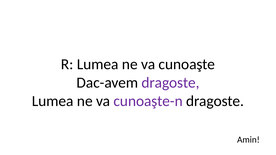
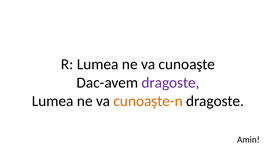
cunoaşte-n colour: purple -> orange (148, 101)
